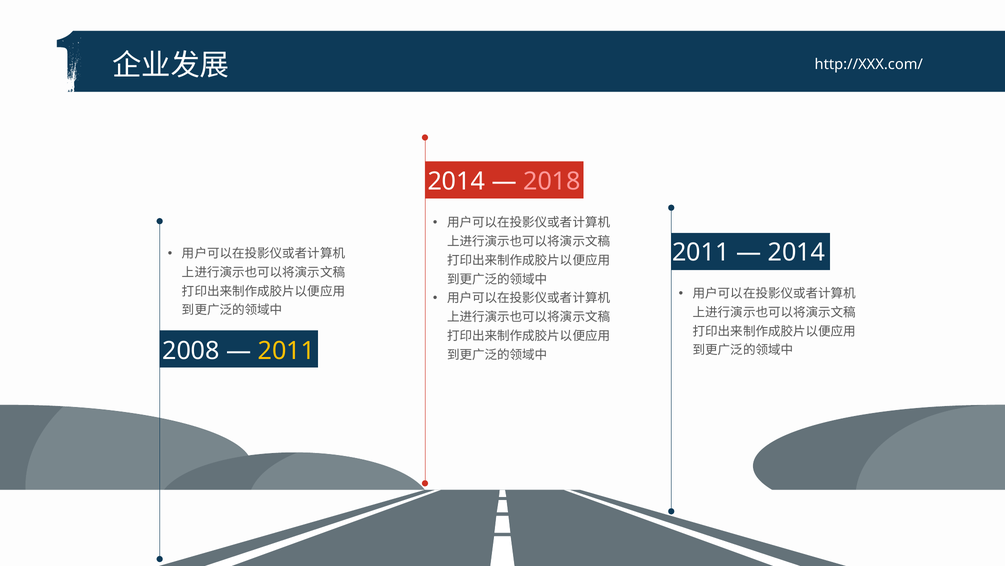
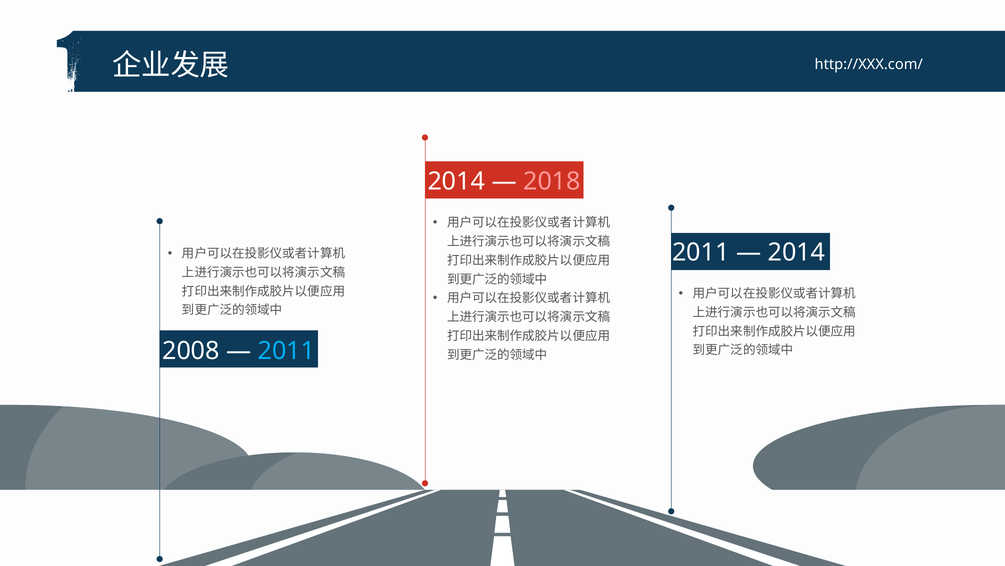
2011 colour: yellow -> light blue (286, 350)
